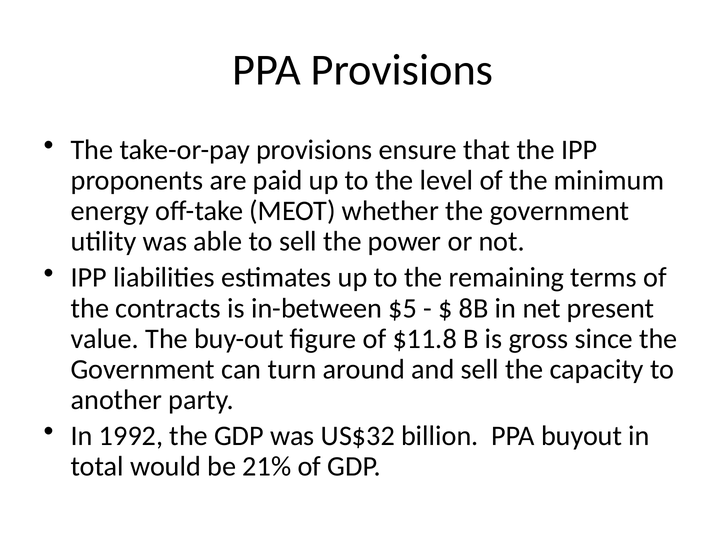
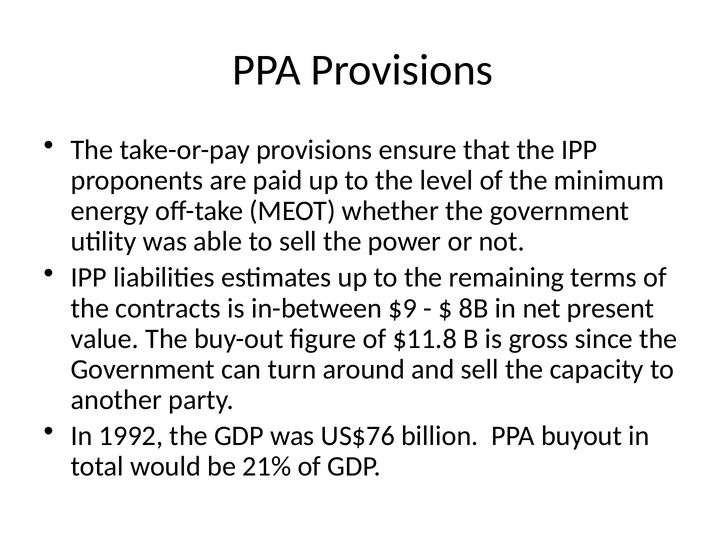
$5: $5 -> $9 (403, 308)
US$32: US$32 -> US$76 (358, 436)
